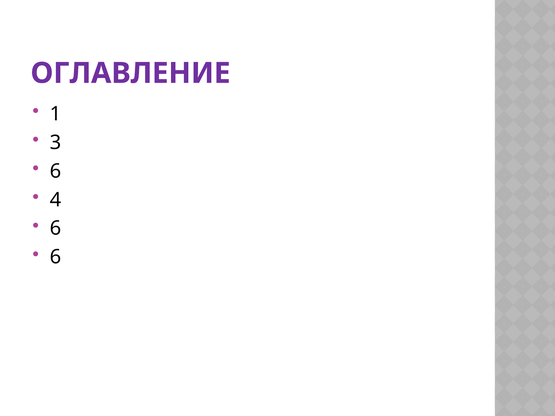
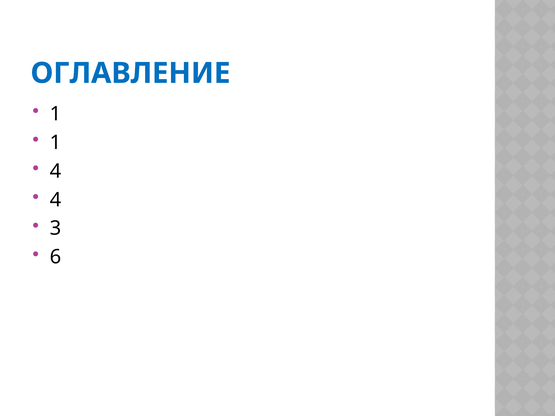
ОГЛАВЛЕНИЕ colour: purple -> blue (130, 73)
3: 3 -> 1 (56, 143)
6: 6 -> 4 (56, 171)
6: 6 -> 3 (56, 229)
